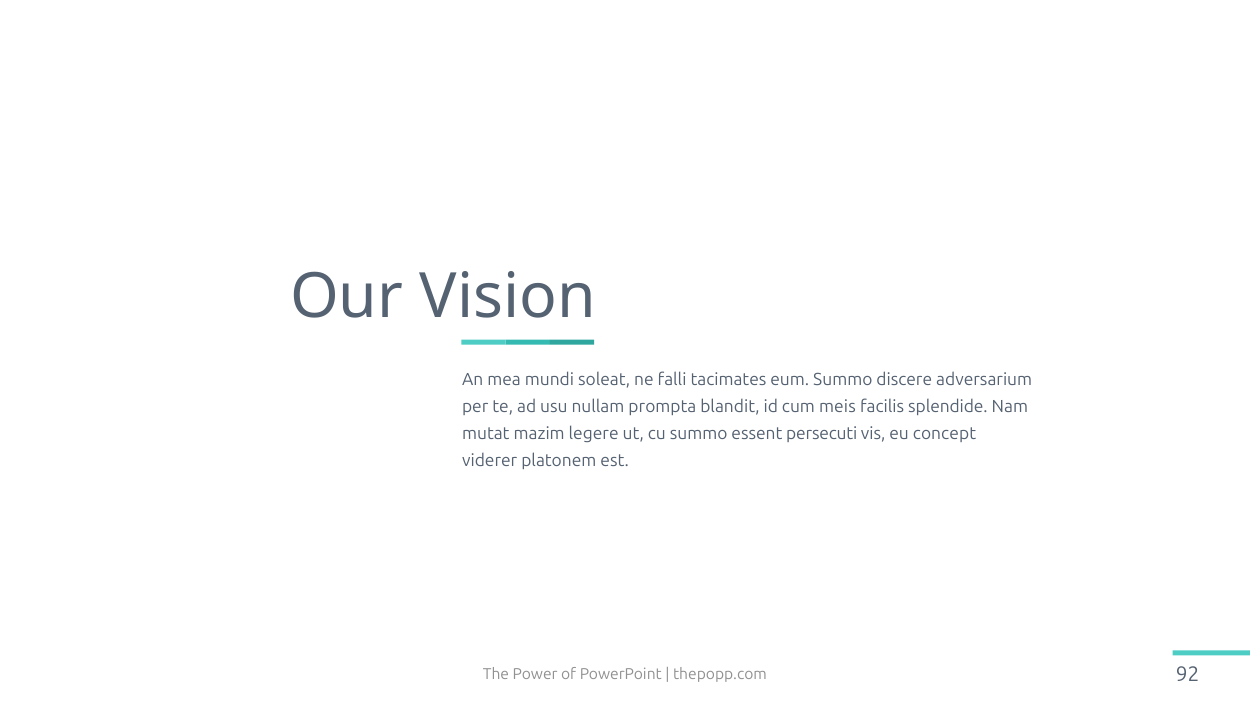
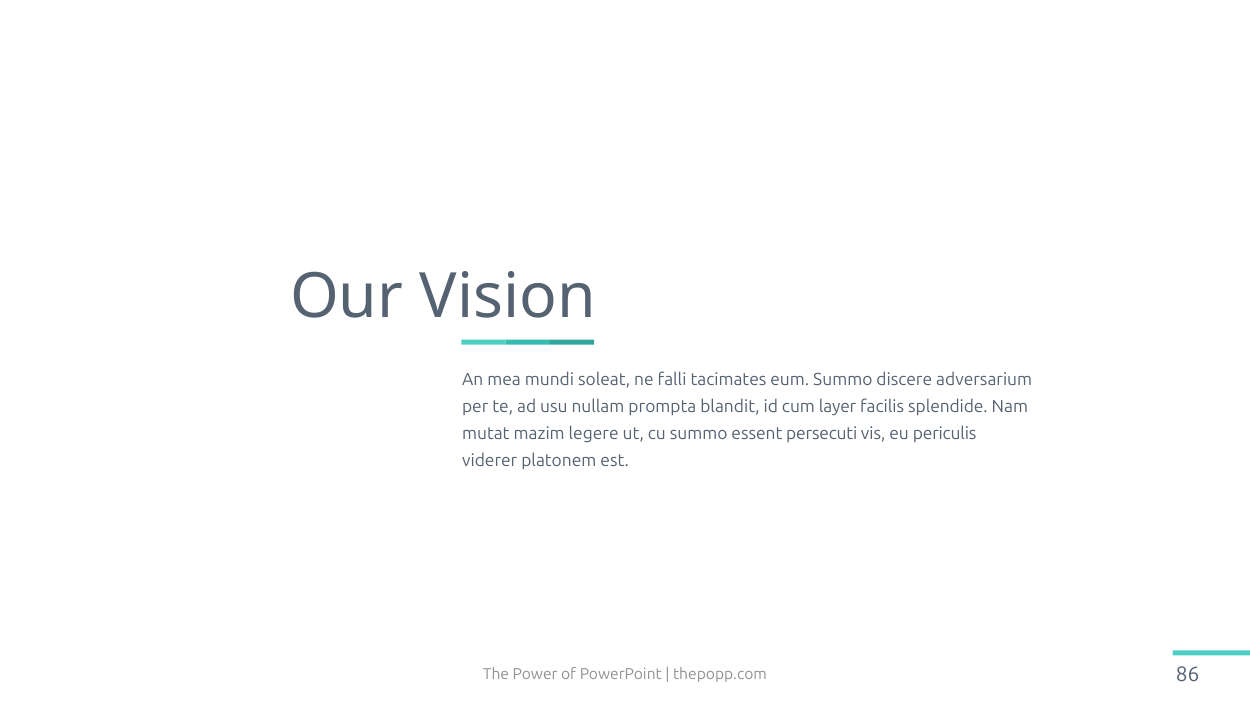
meis: meis -> layer (838, 407)
concept: concept -> periculis (945, 434)
92: 92 -> 86 (1188, 674)
